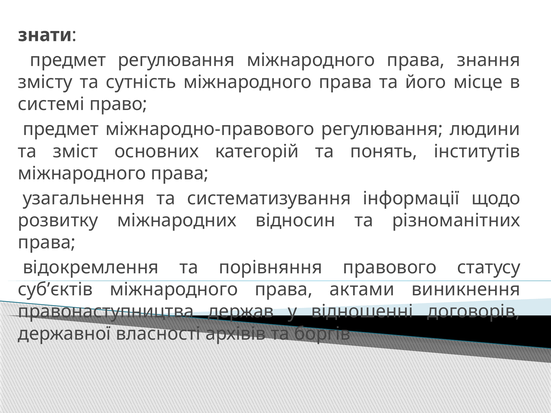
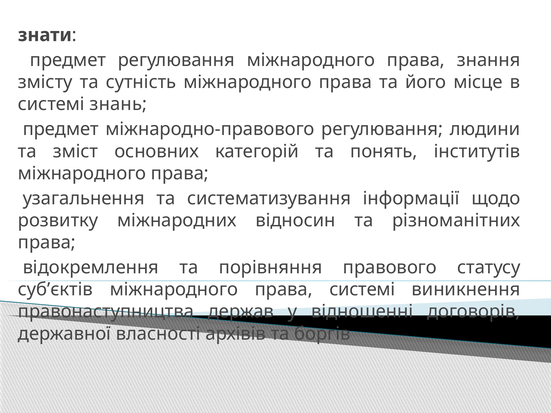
право: право -> знань (118, 104)
права актами: актами -> системі (362, 290)
